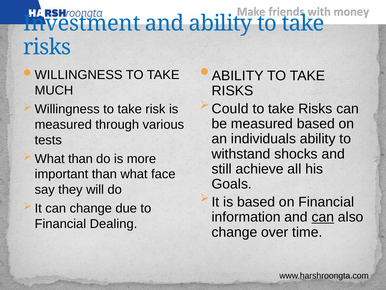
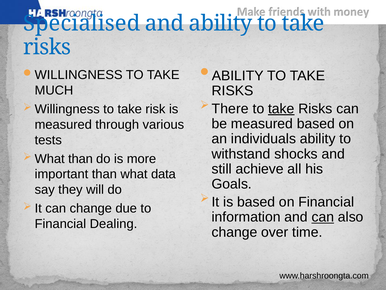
Investment: Investment -> Specialised (82, 23)
Could: Could -> There (230, 109)
take underline: none -> present (281, 109)
face: face -> data (163, 174)
